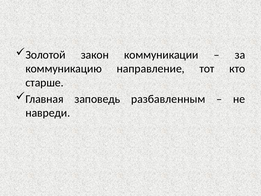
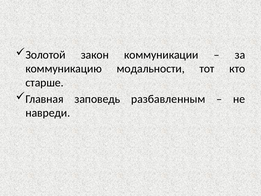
направление: направление -> модальности (151, 69)
